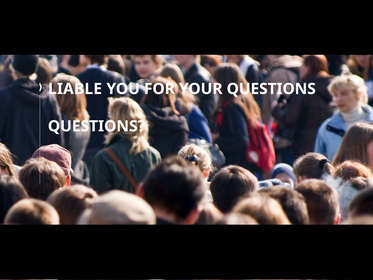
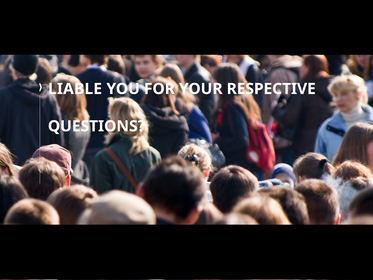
YOUR QUESTIONS: QUESTIONS -> RESPECTIVE (271, 89)
